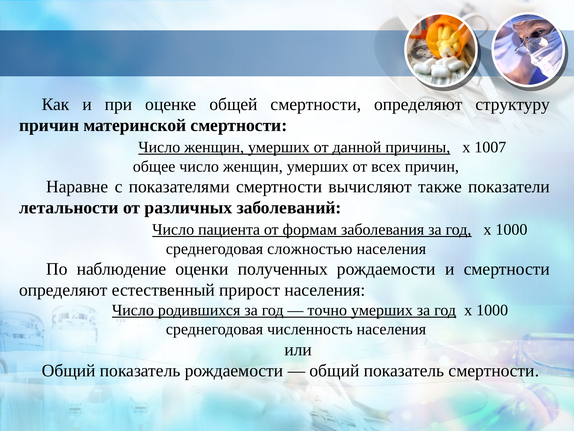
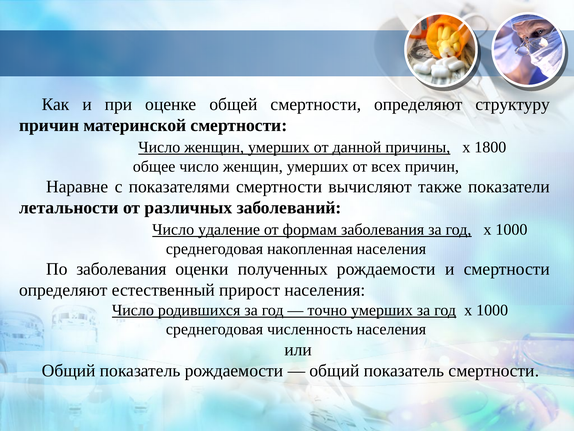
1007: 1007 -> 1800 (490, 147)
пациента: пациента -> удаление (229, 229)
сложностью: сложностью -> накопленная (310, 249)
По наблюдение: наблюдение -> заболевания (122, 269)
